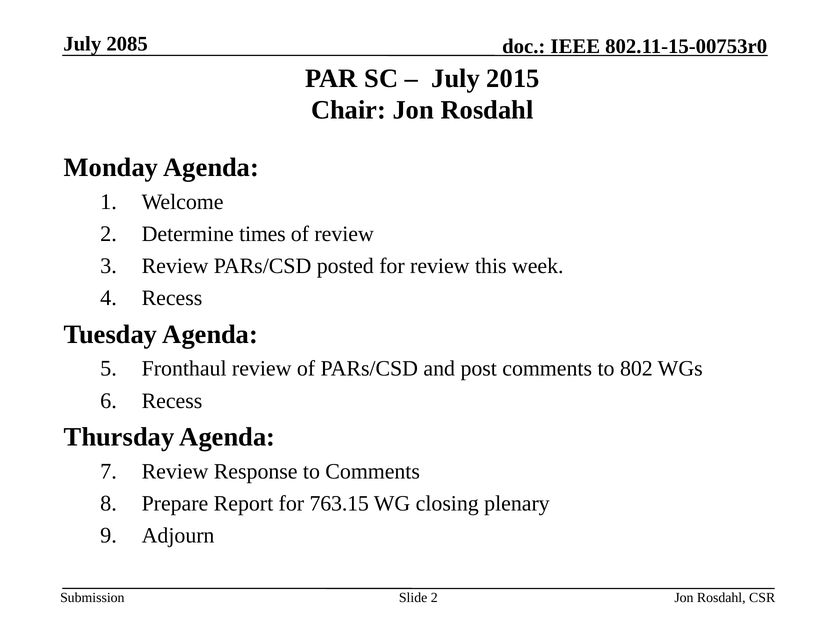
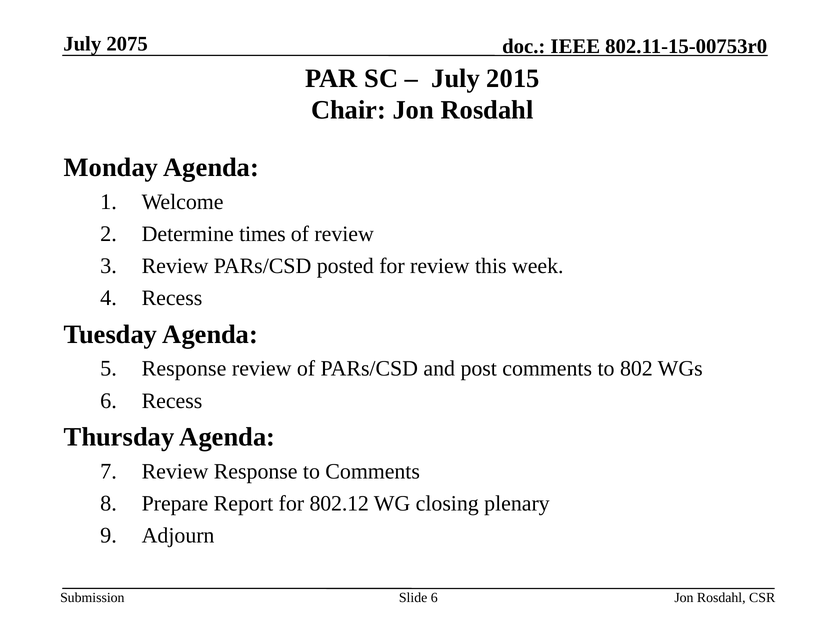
2085: 2085 -> 2075 (127, 44)
Fronthaul: Fronthaul -> Response (184, 368)
763.15: 763.15 -> 802.12 (339, 503)
Slide 2: 2 -> 6 (434, 597)
